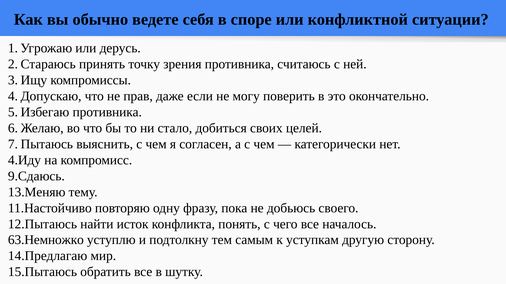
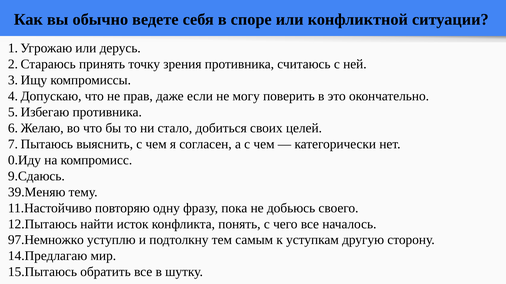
4.Иду: 4.Иду -> 0.Иду (24, 160)
13.Меняю: 13.Меняю -> 39.Меняю (37, 192)
63.Немножко: 63.Немножко -> 97.Немножко (46, 240)
